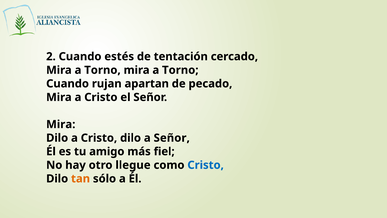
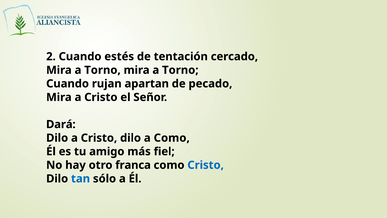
Mira: Mira -> Dará (61, 124)
a Señor: Señor -> Como (172, 138)
llegue: llegue -> franca (133, 165)
tan colour: orange -> blue (81, 178)
